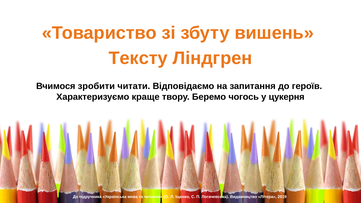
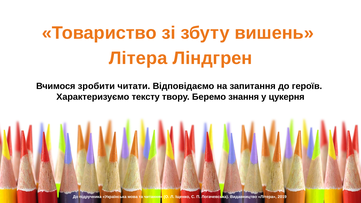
Тексту: Тексту -> Літера (138, 58)
краще: краще -> тексту (146, 97)
чогось: чогось -> знання (244, 97)
